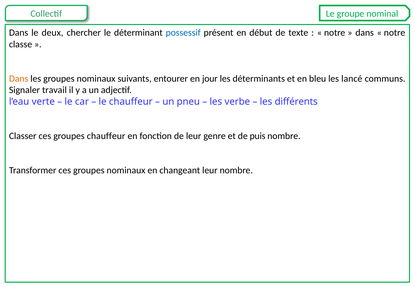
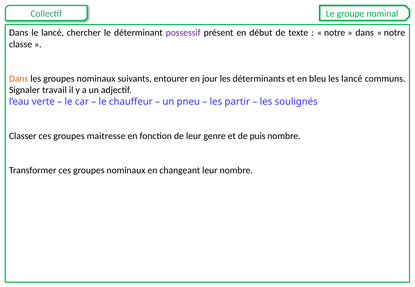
le deux: deux -> lancé (53, 33)
possessif colour: blue -> purple (183, 33)
verbe: verbe -> partir (237, 102)
différents: différents -> soulignés (296, 102)
groupes chauffeur: chauffeur -> maitresse (106, 136)
